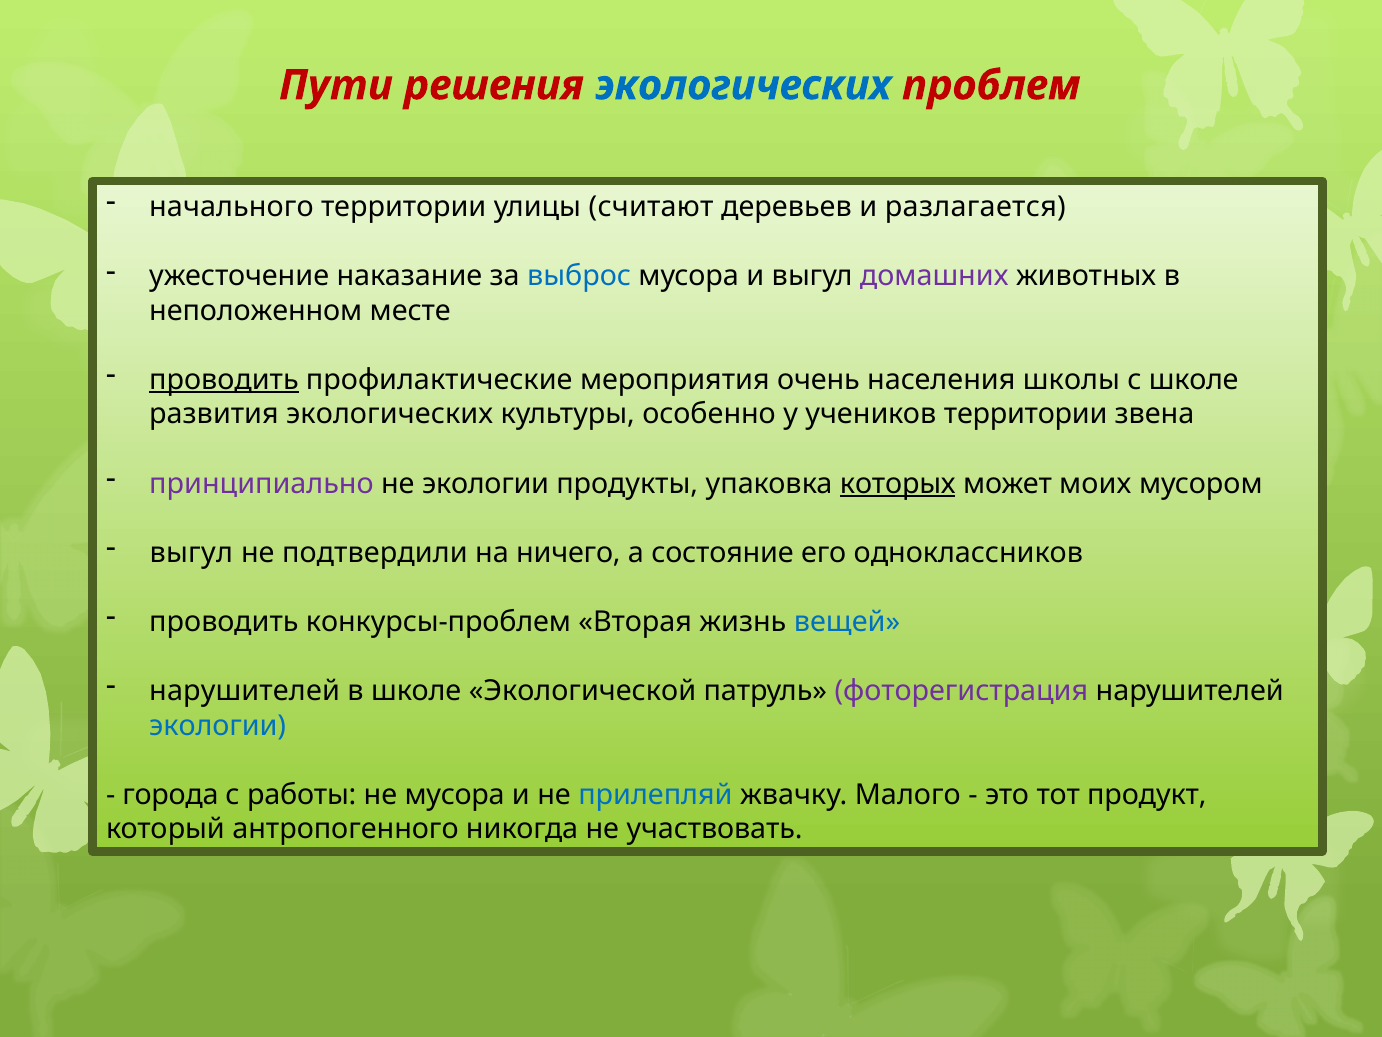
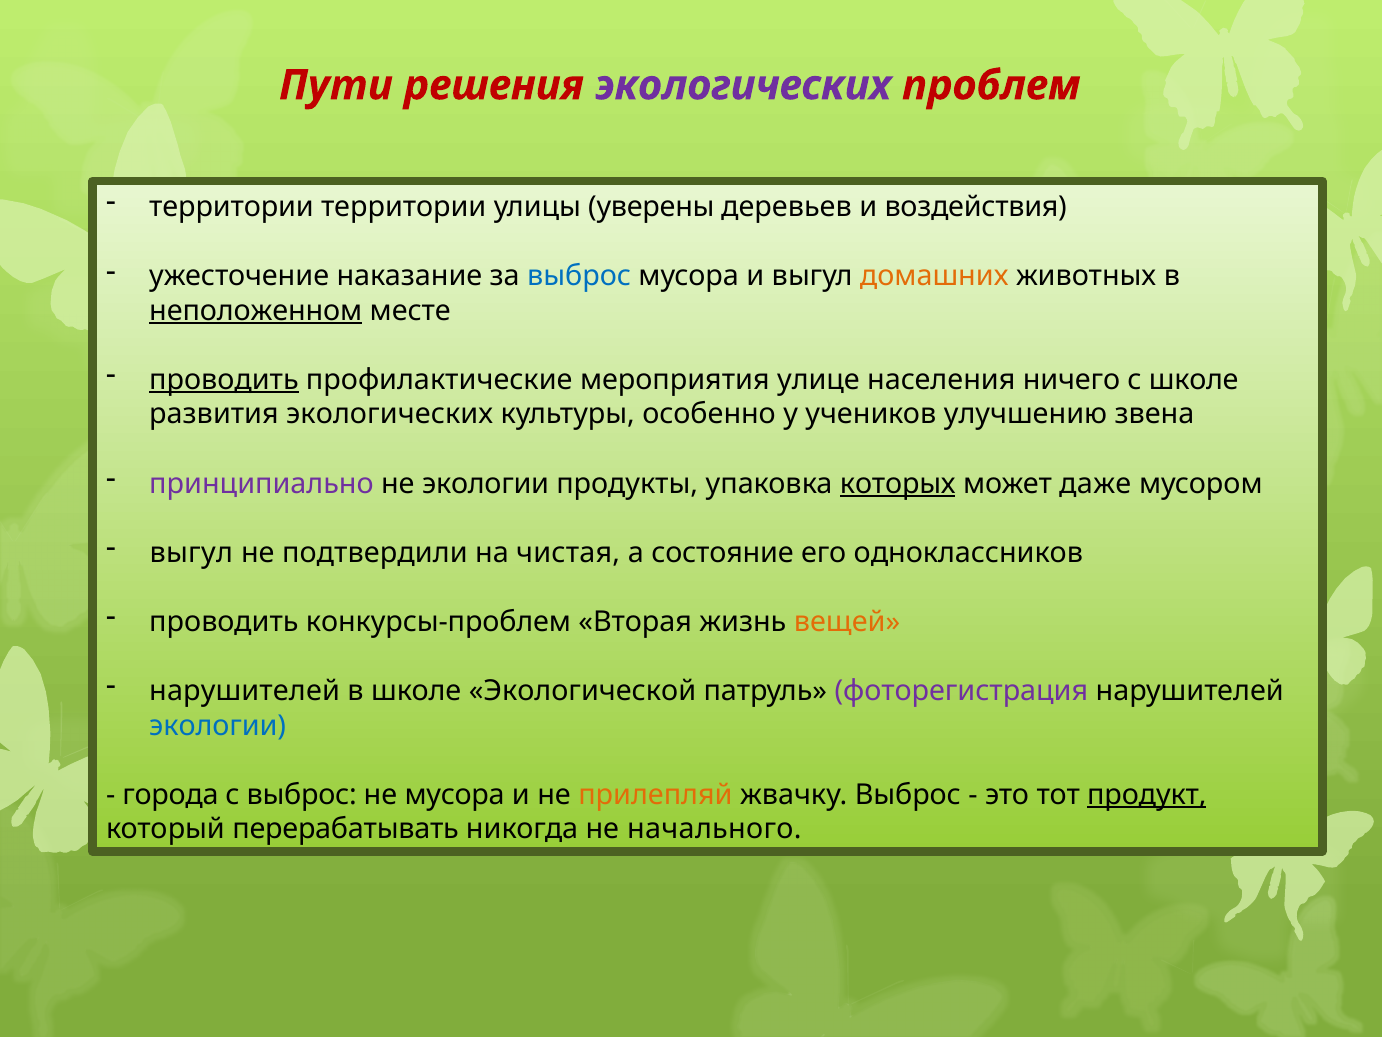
экологических colour: blue -> purple (743, 85)
начального: начального -> территории (232, 207)
считают: считают -> уверены (651, 207)
разлагается: разлагается -> воздействия (976, 207)
домашних colour: purple -> orange (934, 276)
неположенном underline: none -> present (256, 311)
очень: очень -> улице (819, 380)
школы: школы -> ничего (1072, 380)
учеников территории: территории -> улучшению (1026, 414)
моих: моих -> даже (1095, 483)
ничего: ничего -> чистая (568, 552)
вещей colour: blue -> orange (847, 622)
с работы: работы -> выброс (302, 794)
прилепляй colour: blue -> orange (655, 794)
жвачку Малого: Малого -> Выброс (908, 794)
продукт underline: none -> present (1147, 794)
антропогенного: антропогенного -> перерабатывать (346, 829)
участвовать: участвовать -> начального (714, 829)
